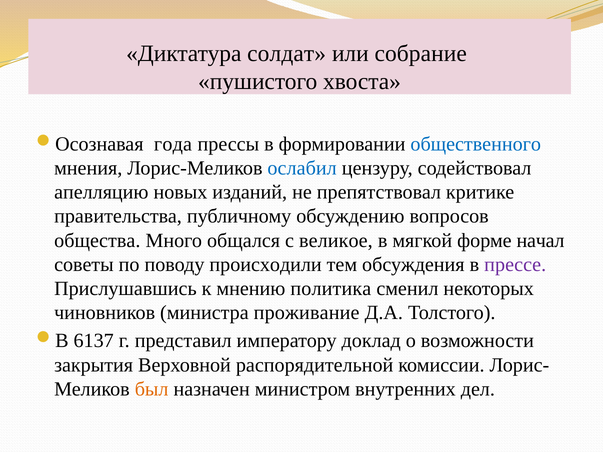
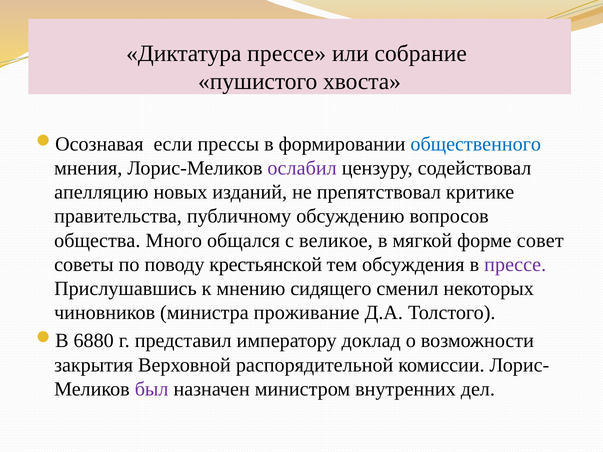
Диктатура солдат: солдат -> прессе (287, 54)
года: года -> если (173, 144)
ослабил colour: blue -> purple (302, 168)
начал: начал -> совет (540, 241)
происходили: происходили -> крестьянской (266, 265)
политика: политика -> сидящего (331, 289)
6137: 6137 -> 6880 (94, 341)
был colour: orange -> purple (152, 389)
